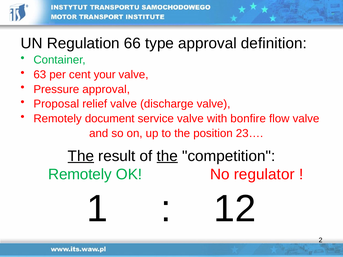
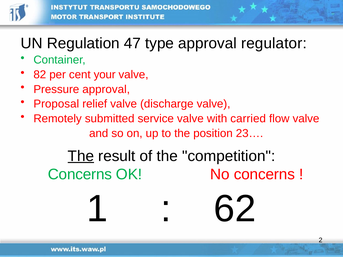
66: 66 -> 47 (132, 43)
definition: definition -> regulator (274, 43)
63: 63 -> 82 (40, 75)
document: document -> submitted (110, 119)
bonfire: bonfire -> carried (248, 119)
the underline: present -> none (167, 156)
Remotely: Remotely -> Concerns (80, 174)
No regulator: regulator -> concerns (264, 174)
12: 12 -> 62 (235, 209)
